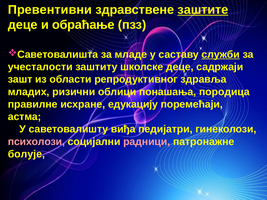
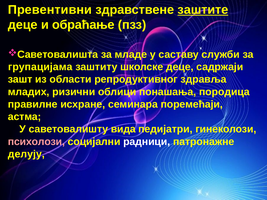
служби underline: present -> none (221, 55)
учесталости: учесталости -> групацијама (40, 67)
едукацију: едукацију -> семинара (133, 104)
виђа: виђа -> вида (123, 129)
радници colour: pink -> white (147, 142)
болује: болује -> делују (26, 154)
